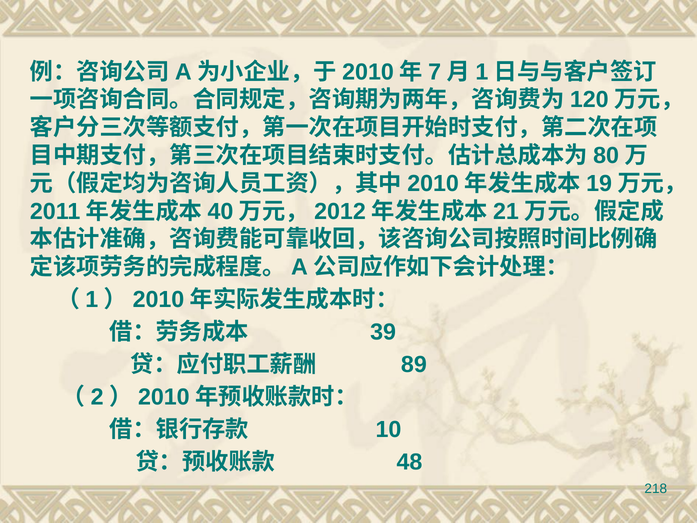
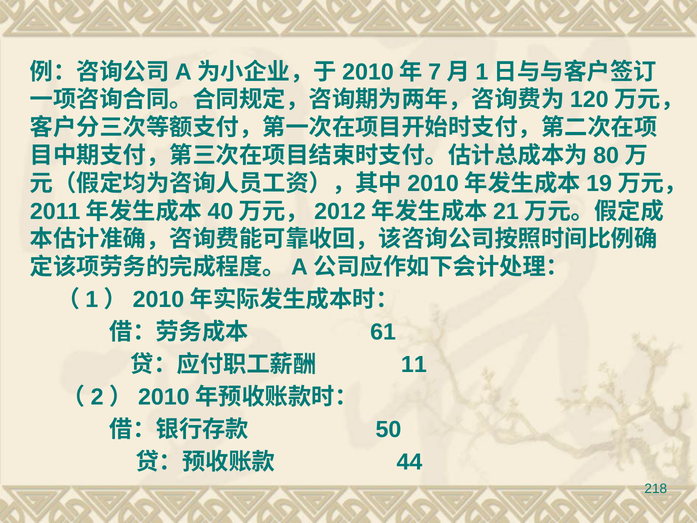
39: 39 -> 61 (383, 332)
89: 89 -> 11 (414, 365)
10: 10 -> 50 (388, 430)
48: 48 -> 44 (409, 462)
